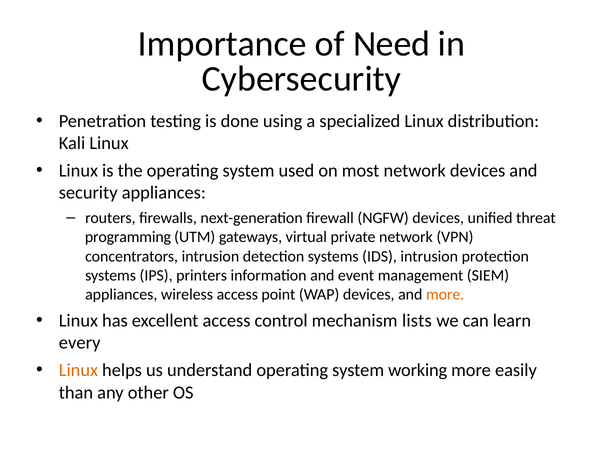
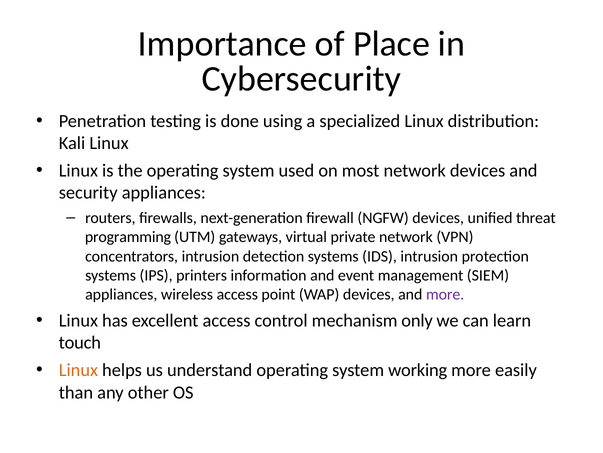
Need: Need -> Place (391, 44)
more colour: orange -> purple (445, 294)
lists: lists -> only (417, 320)
every: every -> touch (80, 342)
